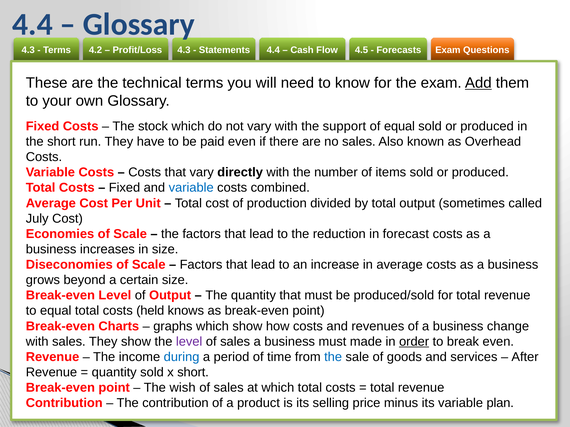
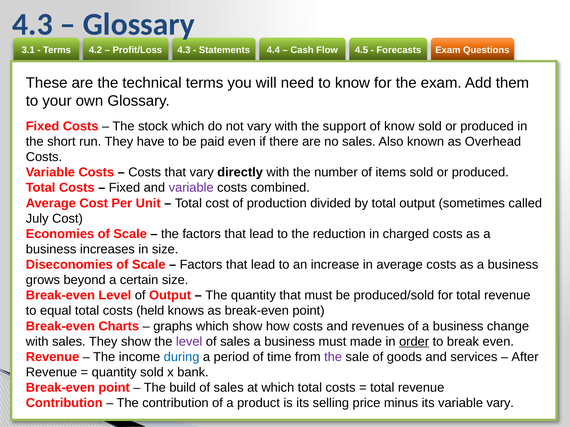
4.4: 4.4 -> 4.3 (33, 24)
4.3: 4.3 -> 3.1 (28, 50)
Add underline: present -> none (478, 83)
of equal: equal -> know (399, 126)
variable colour: blue -> purple (191, 188)
forecast: forecast -> charged (406, 234)
the colour: blue -> purple (333, 357)
x short: short -> bank (193, 373)
wish: wish -> build (183, 388)
variable plan: plan -> vary (500, 403)
